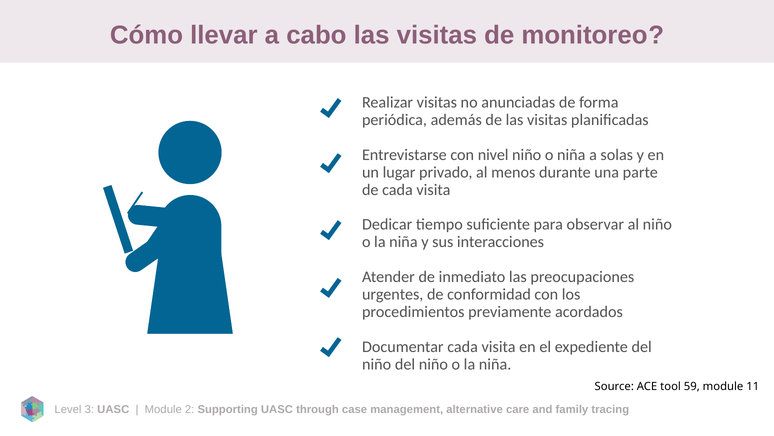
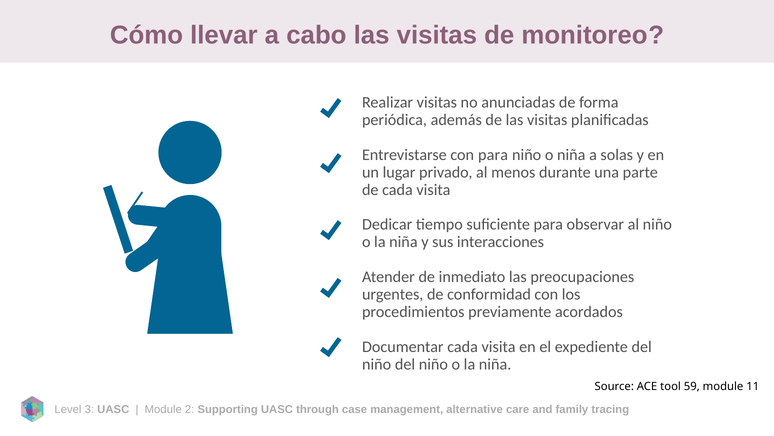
con nivel: nivel -> para (493, 155)
